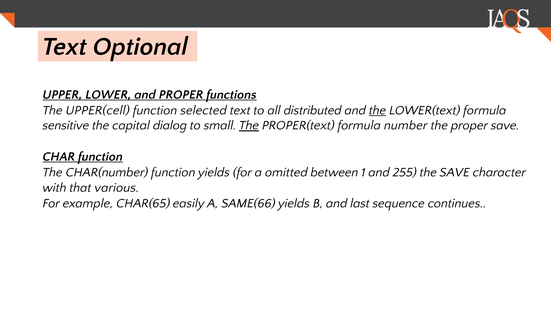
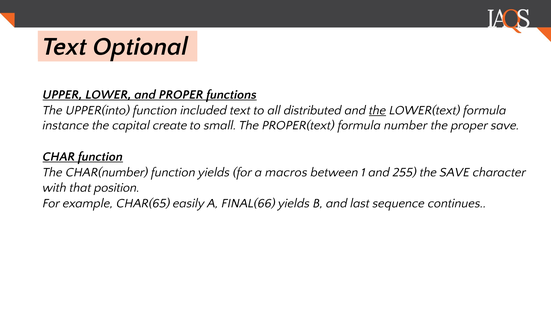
UPPER(cell: UPPER(cell -> UPPER(into (98, 110)
selected: selected -> included (204, 110)
sensitive: sensitive -> instance (66, 125)
dialog: dialog -> create (170, 125)
The underline: present -> none (249, 125)
omitted: omitted -> macros (286, 172)
various: various -> position (117, 188)
SAME(66: SAME(66 -> FINAL(66 (248, 203)
